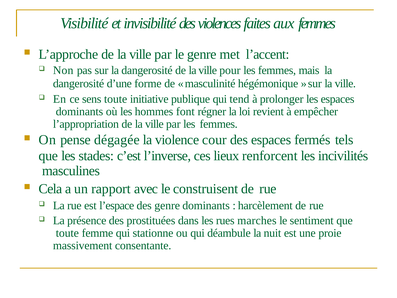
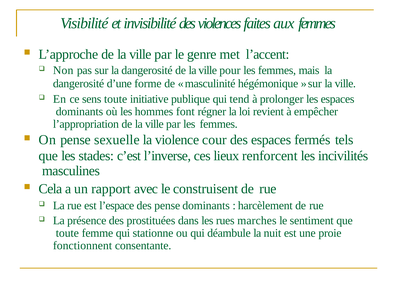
dégagée: dégagée -> sexuelle (117, 140)
des genre: genre -> pense (167, 205)
massivement: massivement -> fonctionnent (82, 245)
